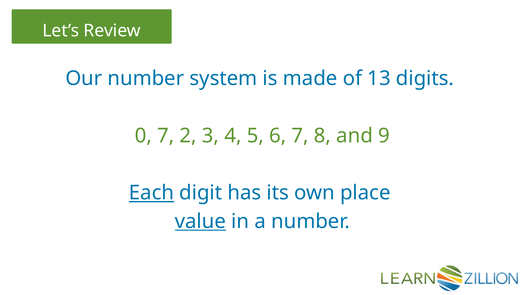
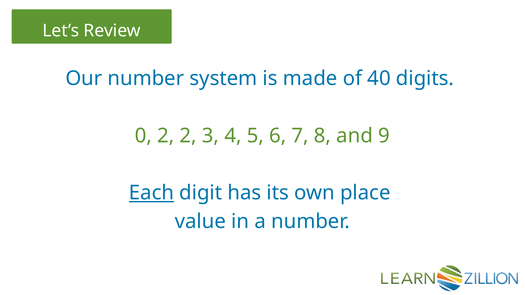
13: 13 -> 40 (379, 79)
0 7: 7 -> 2 (166, 136)
value underline: present -> none (200, 222)
